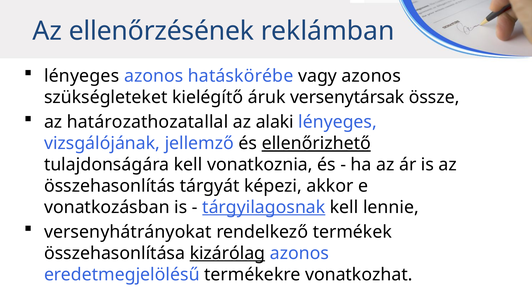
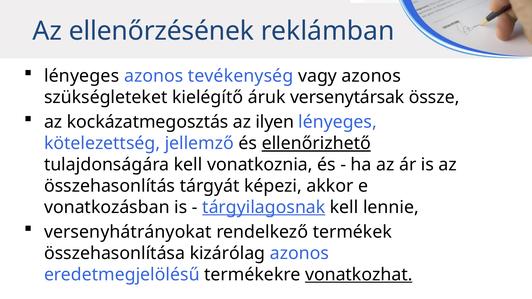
hatáskörébe: hatáskörébe -> tevékenység (241, 76)
határozathozatallal: határozathozatallal -> kockázatmegosztás (148, 122)
alaki: alaki -> ilyen (275, 122)
vizsgálójának: vizsgálójának -> kötelezettség (102, 144)
kizárólag underline: present -> none (227, 253)
vonatkozhat underline: none -> present (359, 275)
